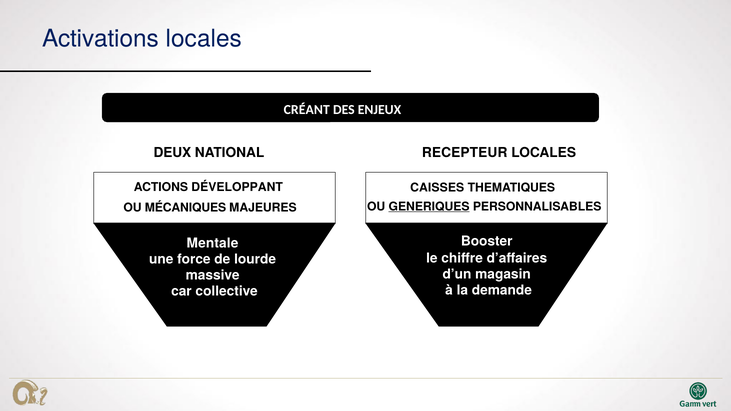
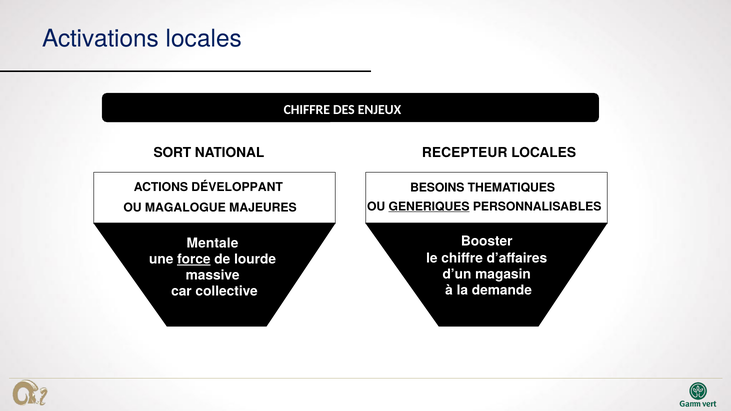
CRÉANT: CRÉANT -> CHIFFRE (307, 110)
DEUX: DEUX -> SORT (172, 153)
CAISSES: CAISSES -> BESOINS (437, 188)
MÉCANIQUES: MÉCANIQUES -> MAGALOGUE (185, 208)
force underline: none -> present (194, 259)
